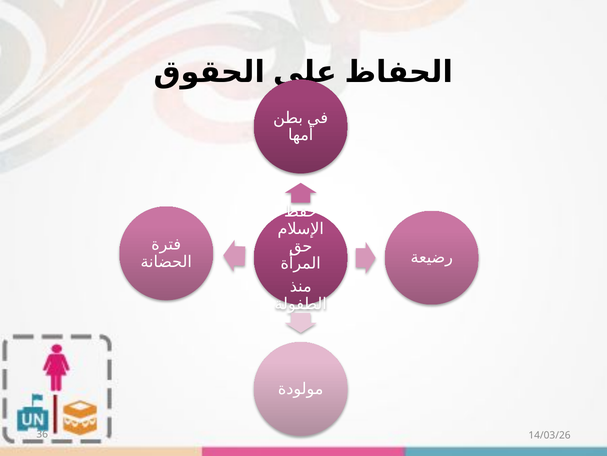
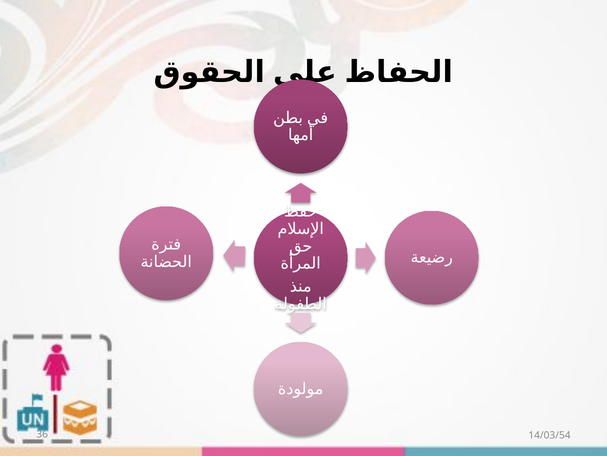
14/03/26: 14/03/26 -> 14/03/54 (549, 435)
